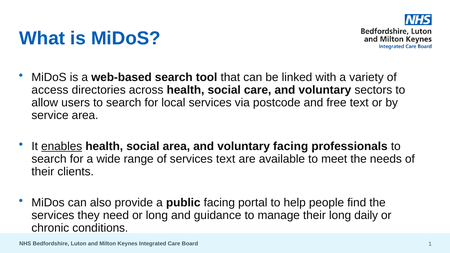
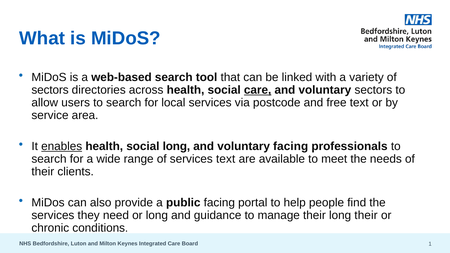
access: access -> sectors (50, 90)
care underline: none -> present (258, 90)
social area: area -> long (176, 146)
long daily: daily -> their (366, 215)
